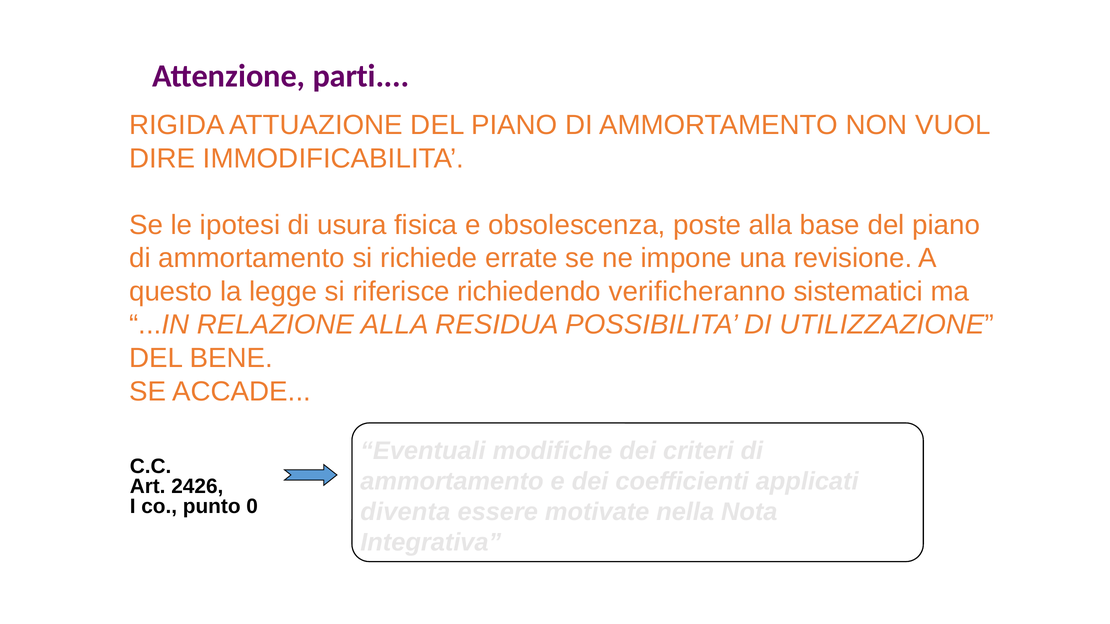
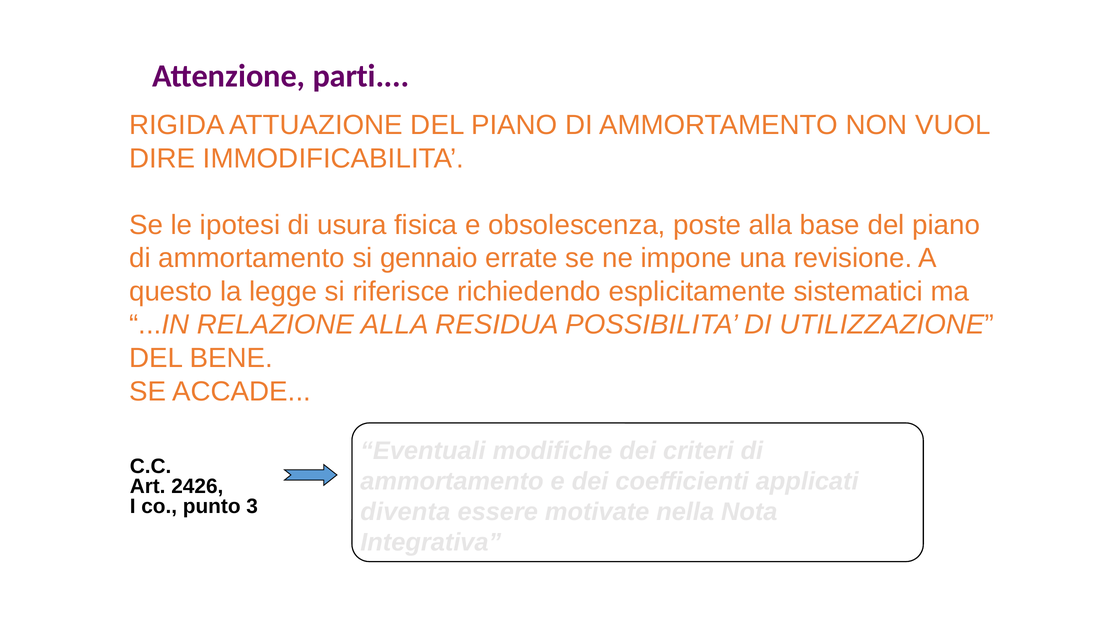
richiede: richiede -> gennaio (429, 258)
verificheranno: verificheranno -> esplicitamente (697, 292)
0: 0 -> 3 (252, 507)
